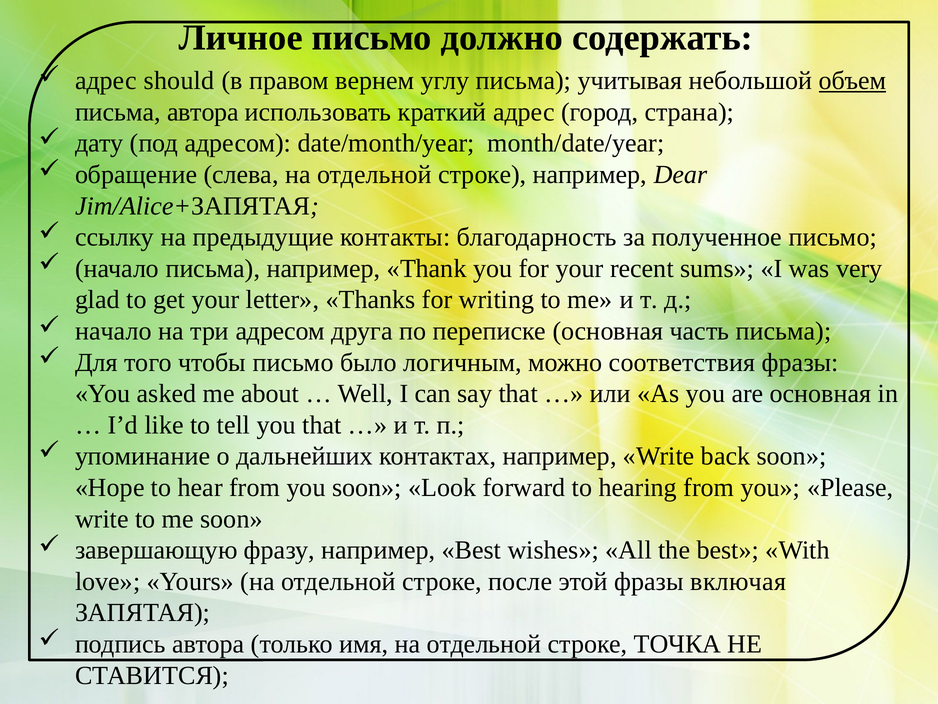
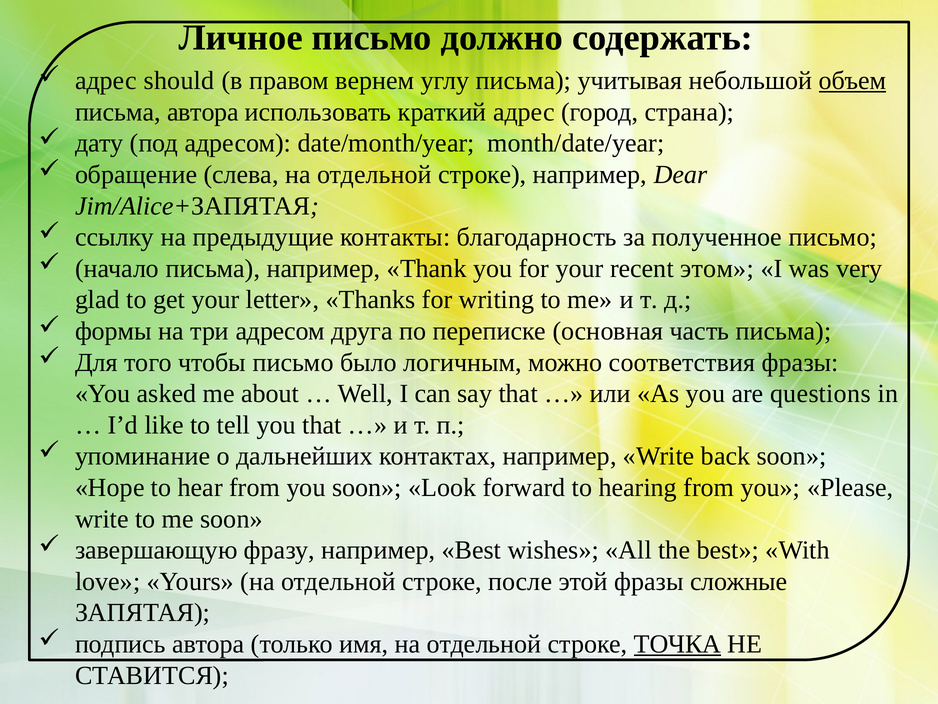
sums: sums -> этом (717, 268)
начало: начало -> формы (113, 331)
are основная: основная -> questions (820, 393)
включая: включая -> сложные (739, 581)
ТОЧКА underline: none -> present (678, 644)
